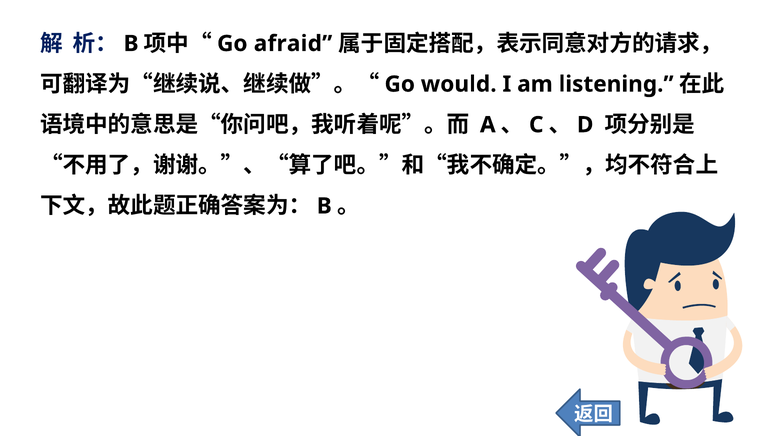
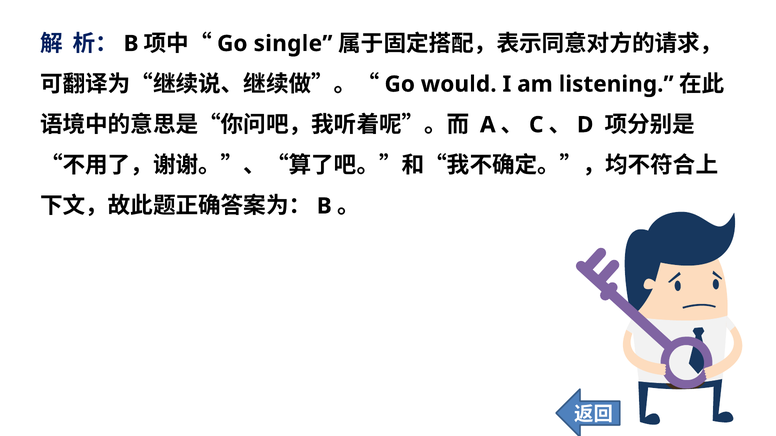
afraid: afraid -> single (293, 44)
